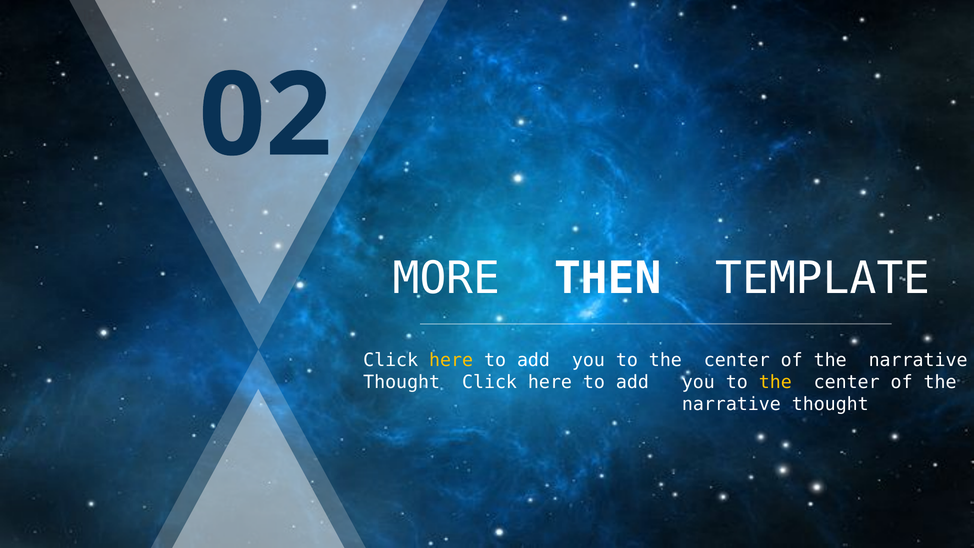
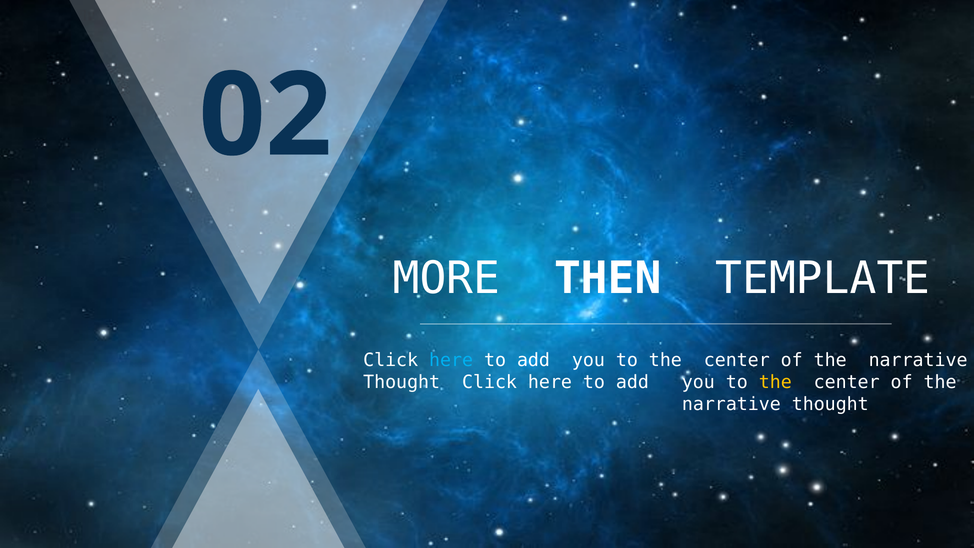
here colour: yellow -> light blue (451, 360)
